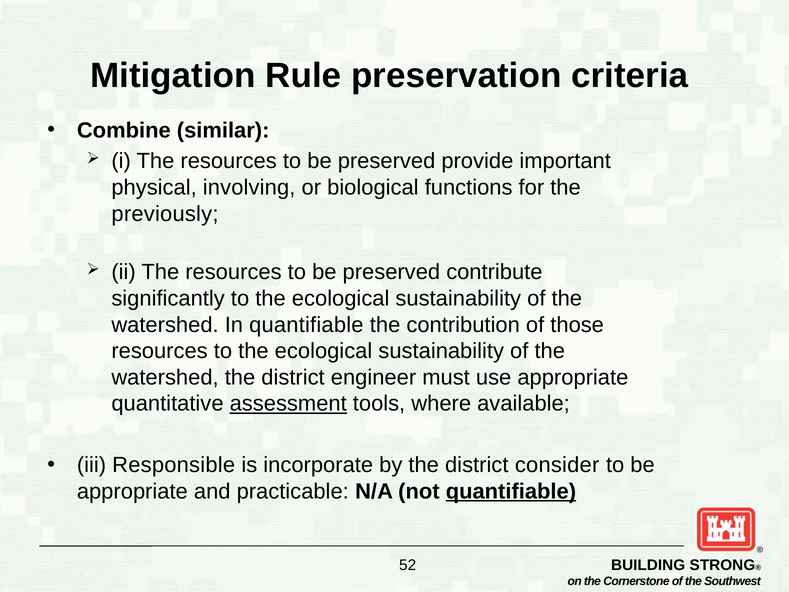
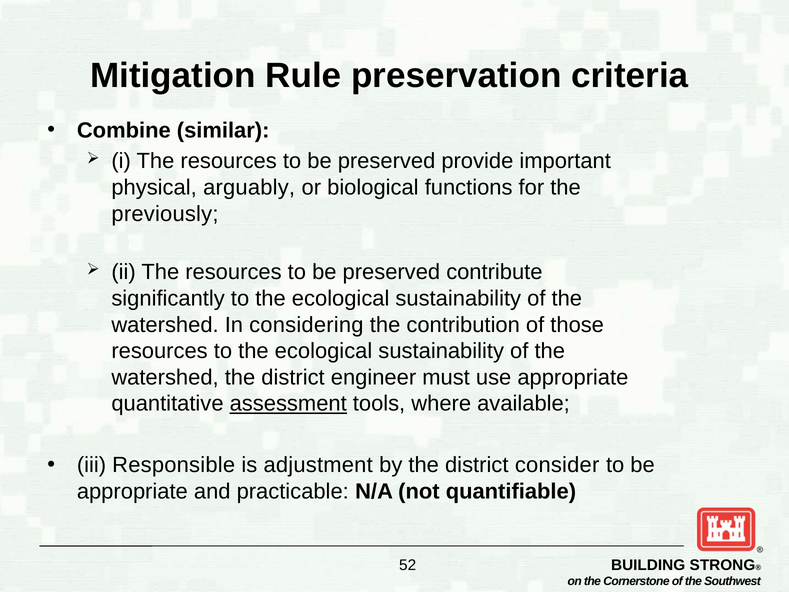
involving: involving -> arguably (249, 187)
In quantifiable: quantifiable -> considering (306, 325)
incorporate: incorporate -> adjustment (318, 465)
quantifiable underline: present -> none (511, 491)
